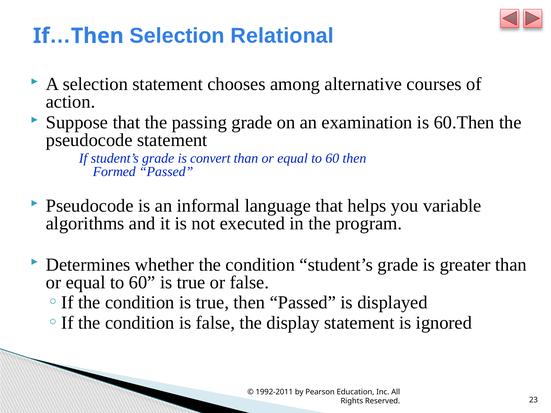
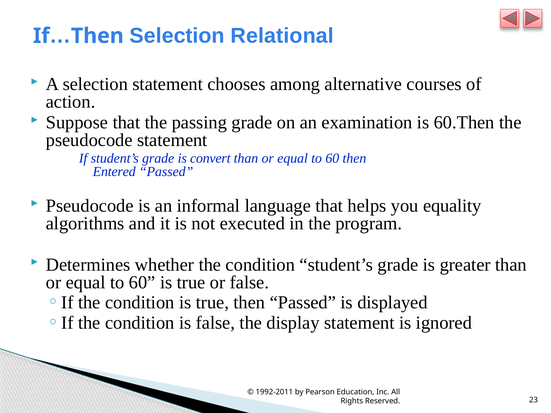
Formed: Formed -> Entered (114, 172)
variable: variable -> equality (452, 206)
